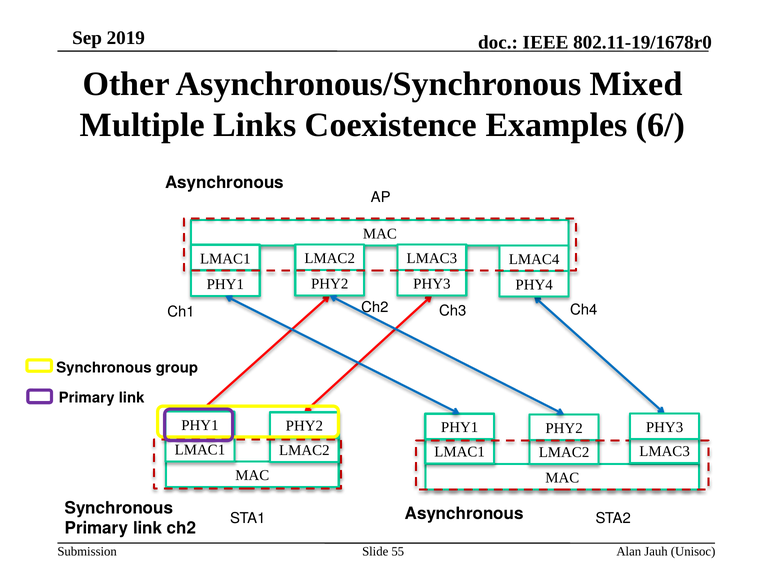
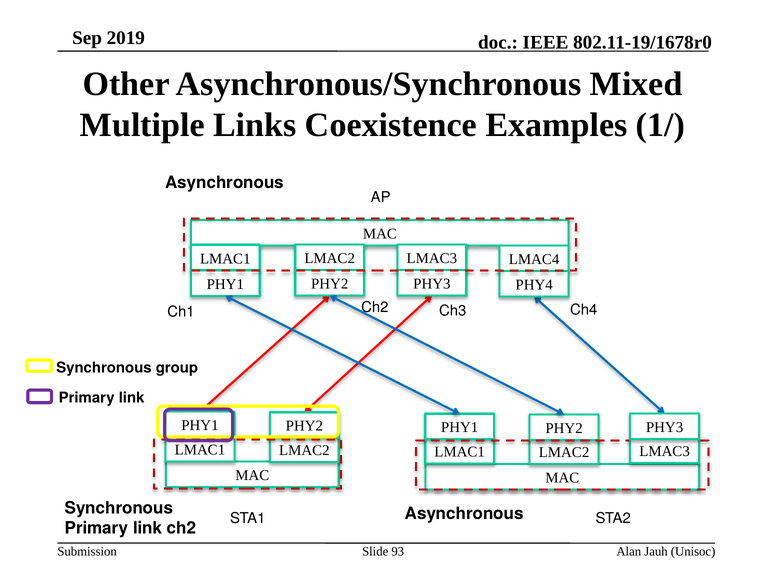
6/: 6/ -> 1/ (661, 125)
55: 55 -> 93 (398, 551)
